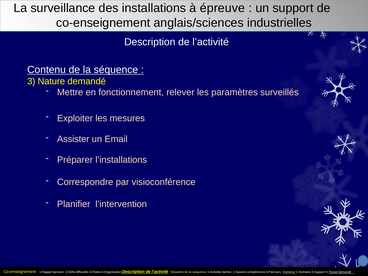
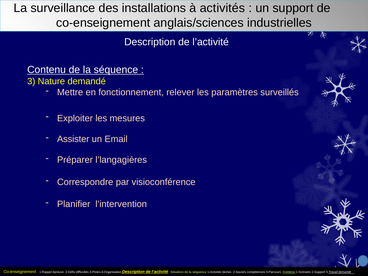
à épreuve: épreuve -> activités (222, 8)
l’installations: l’installations -> l’langagières (121, 160)
